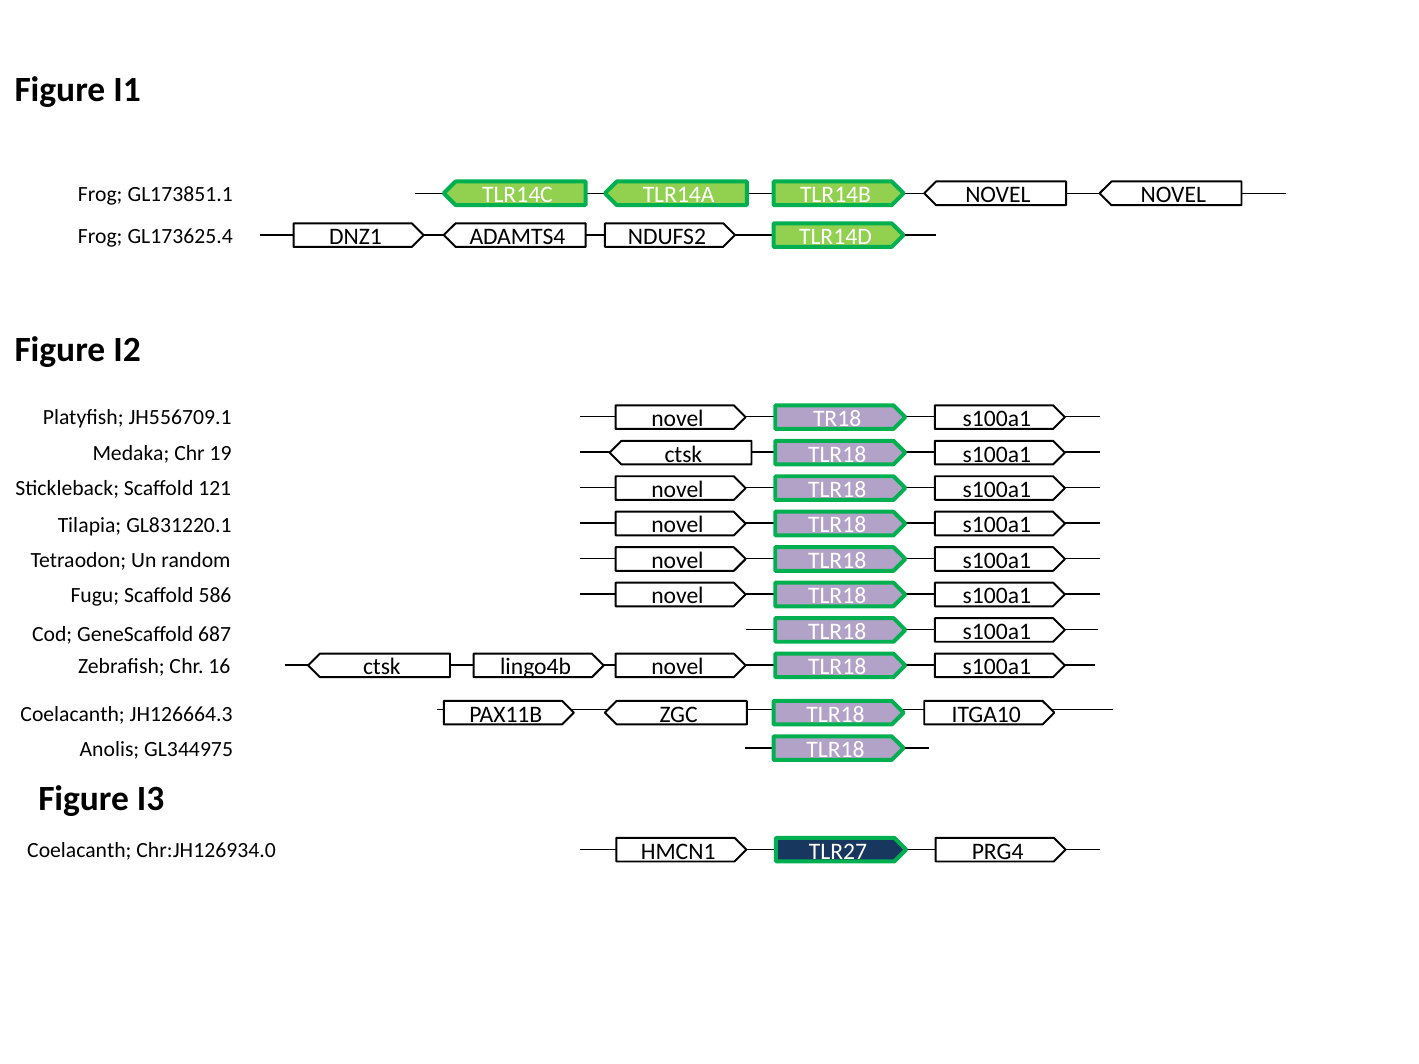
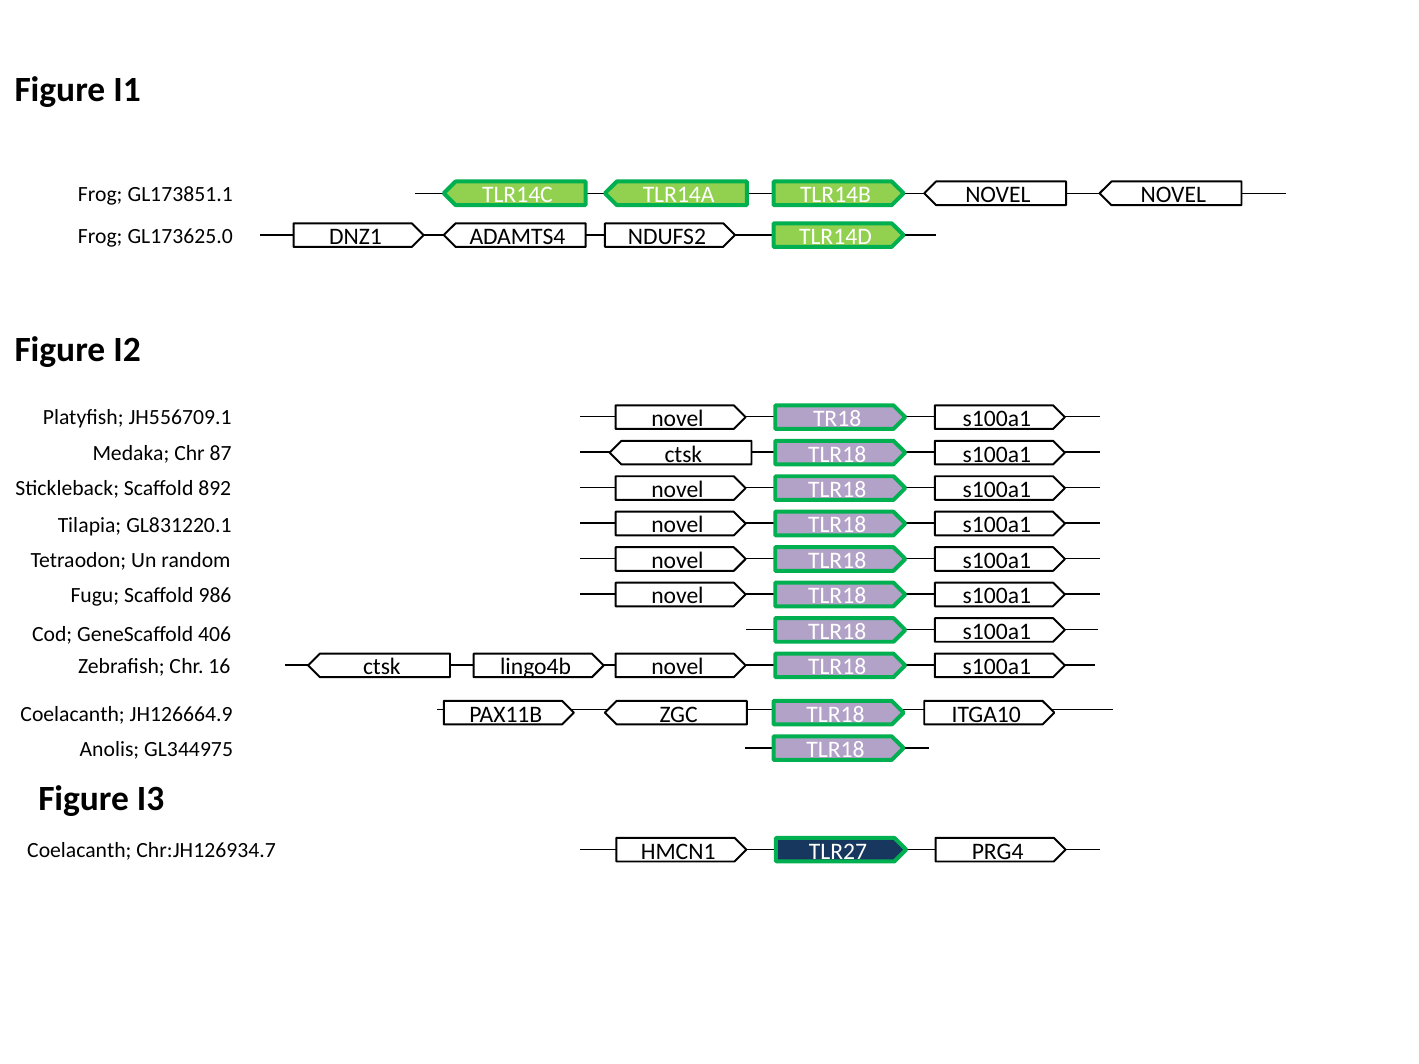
GL173625.4: GL173625.4 -> GL173625.0 (180, 236)
19: 19 -> 87 (221, 454)
121: 121 -> 892 (215, 489)
586: 586 -> 986 (215, 595)
687: 687 -> 406 (215, 635)
JH126664.3: JH126664.3 -> JH126664.9 (181, 714)
Chr:JH126934.0: Chr:JH126934.0 -> Chr:JH126934.7 (206, 851)
